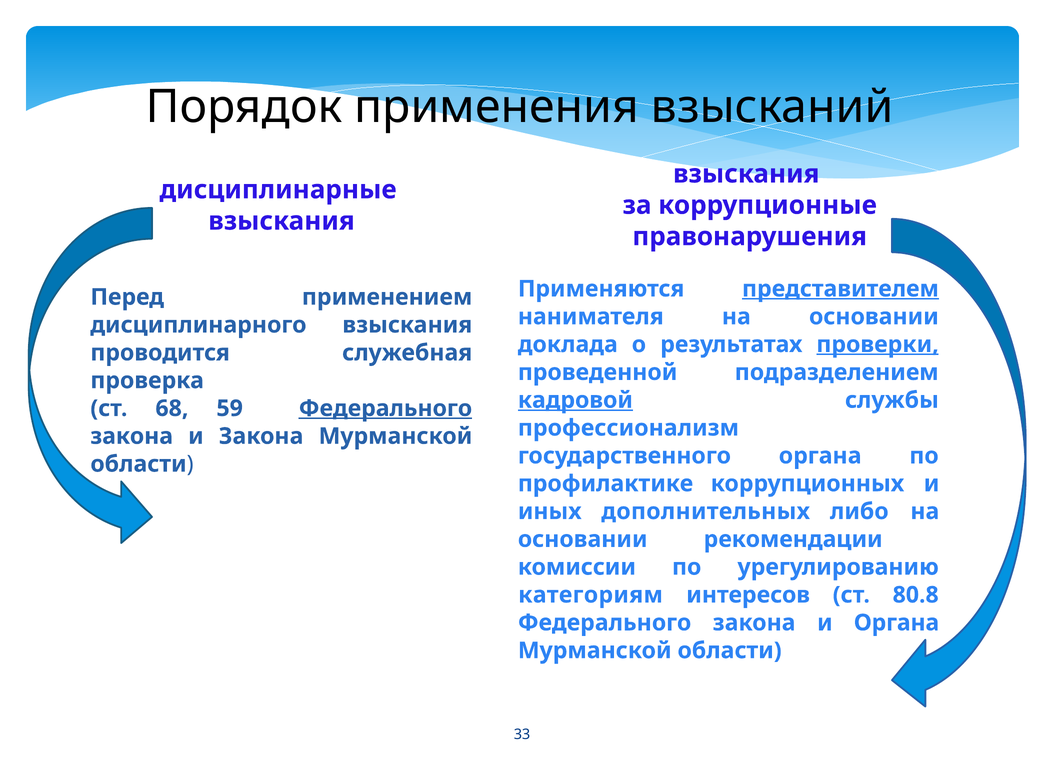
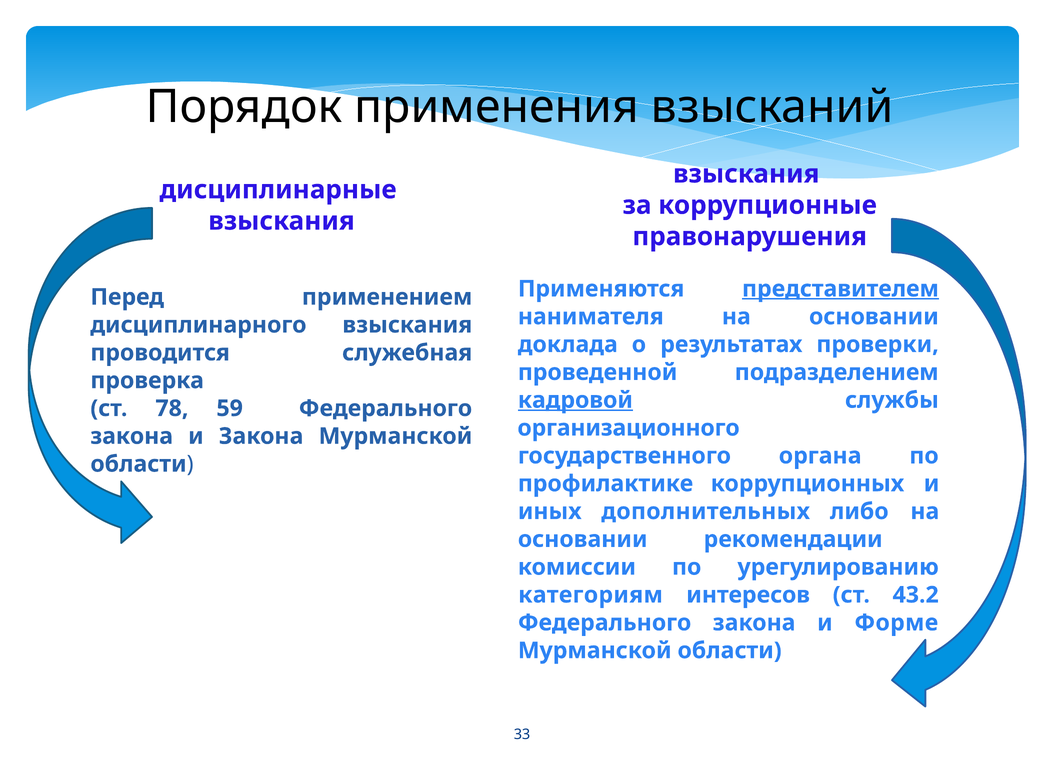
проверки underline: present -> none (878, 344)
68: 68 -> 78 (172, 408)
Федерального underline: present -> none (385, 408)
профессионализм: профессионализм -> организационного (629, 428)
80.8: 80.8 -> 43.2 (916, 595)
и Органа: Органа -> Форме (896, 623)
